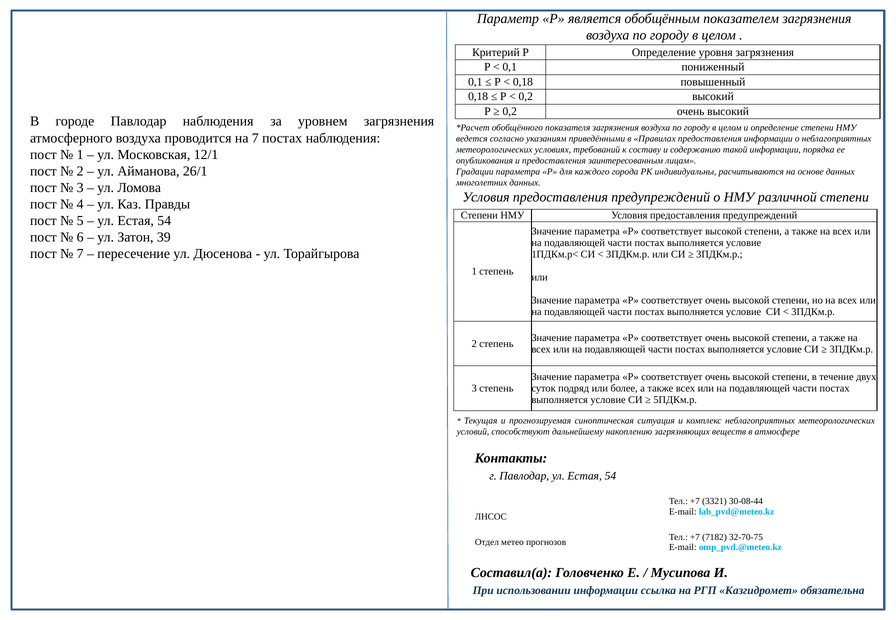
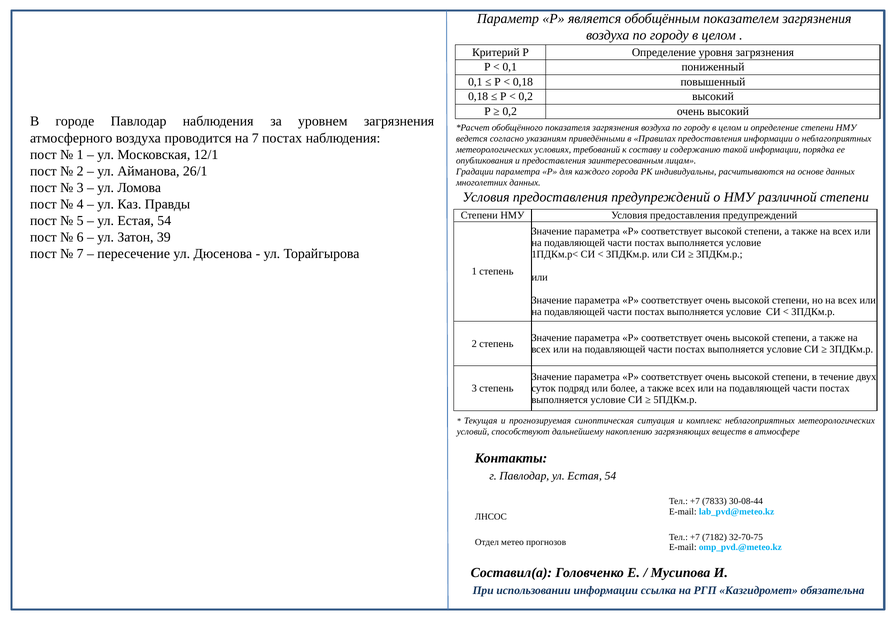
3321: 3321 -> 7833 (714, 502)
